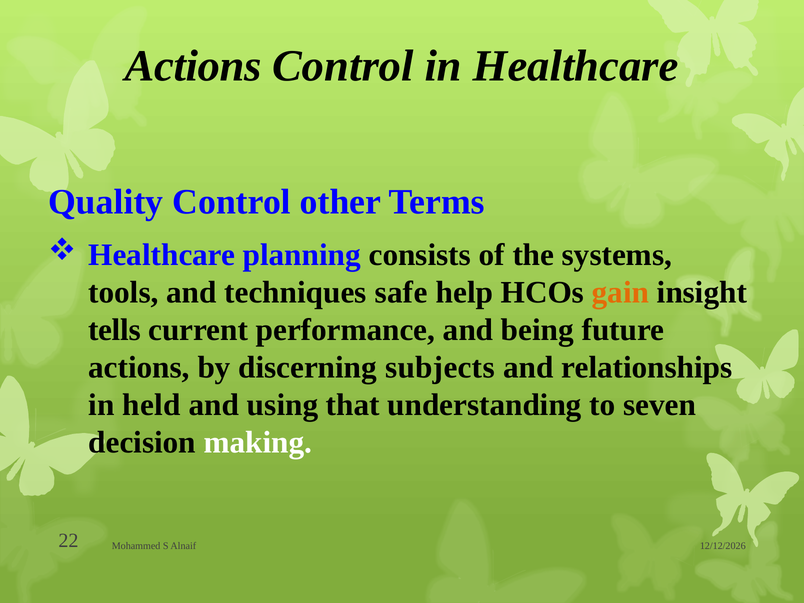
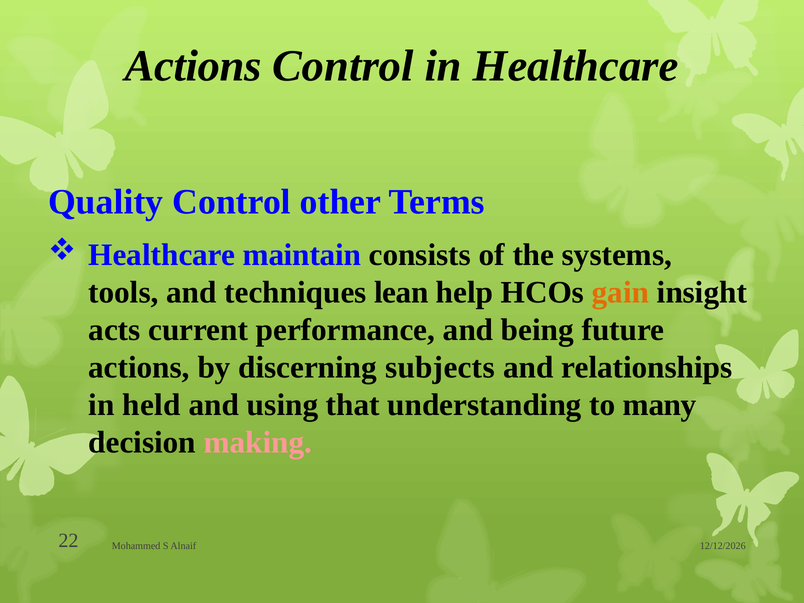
planning: planning -> maintain (302, 255)
safe: safe -> lean (401, 292)
tells: tells -> acts (114, 330)
seven: seven -> many (660, 405)
making colour: white -> pink (258, 442)
